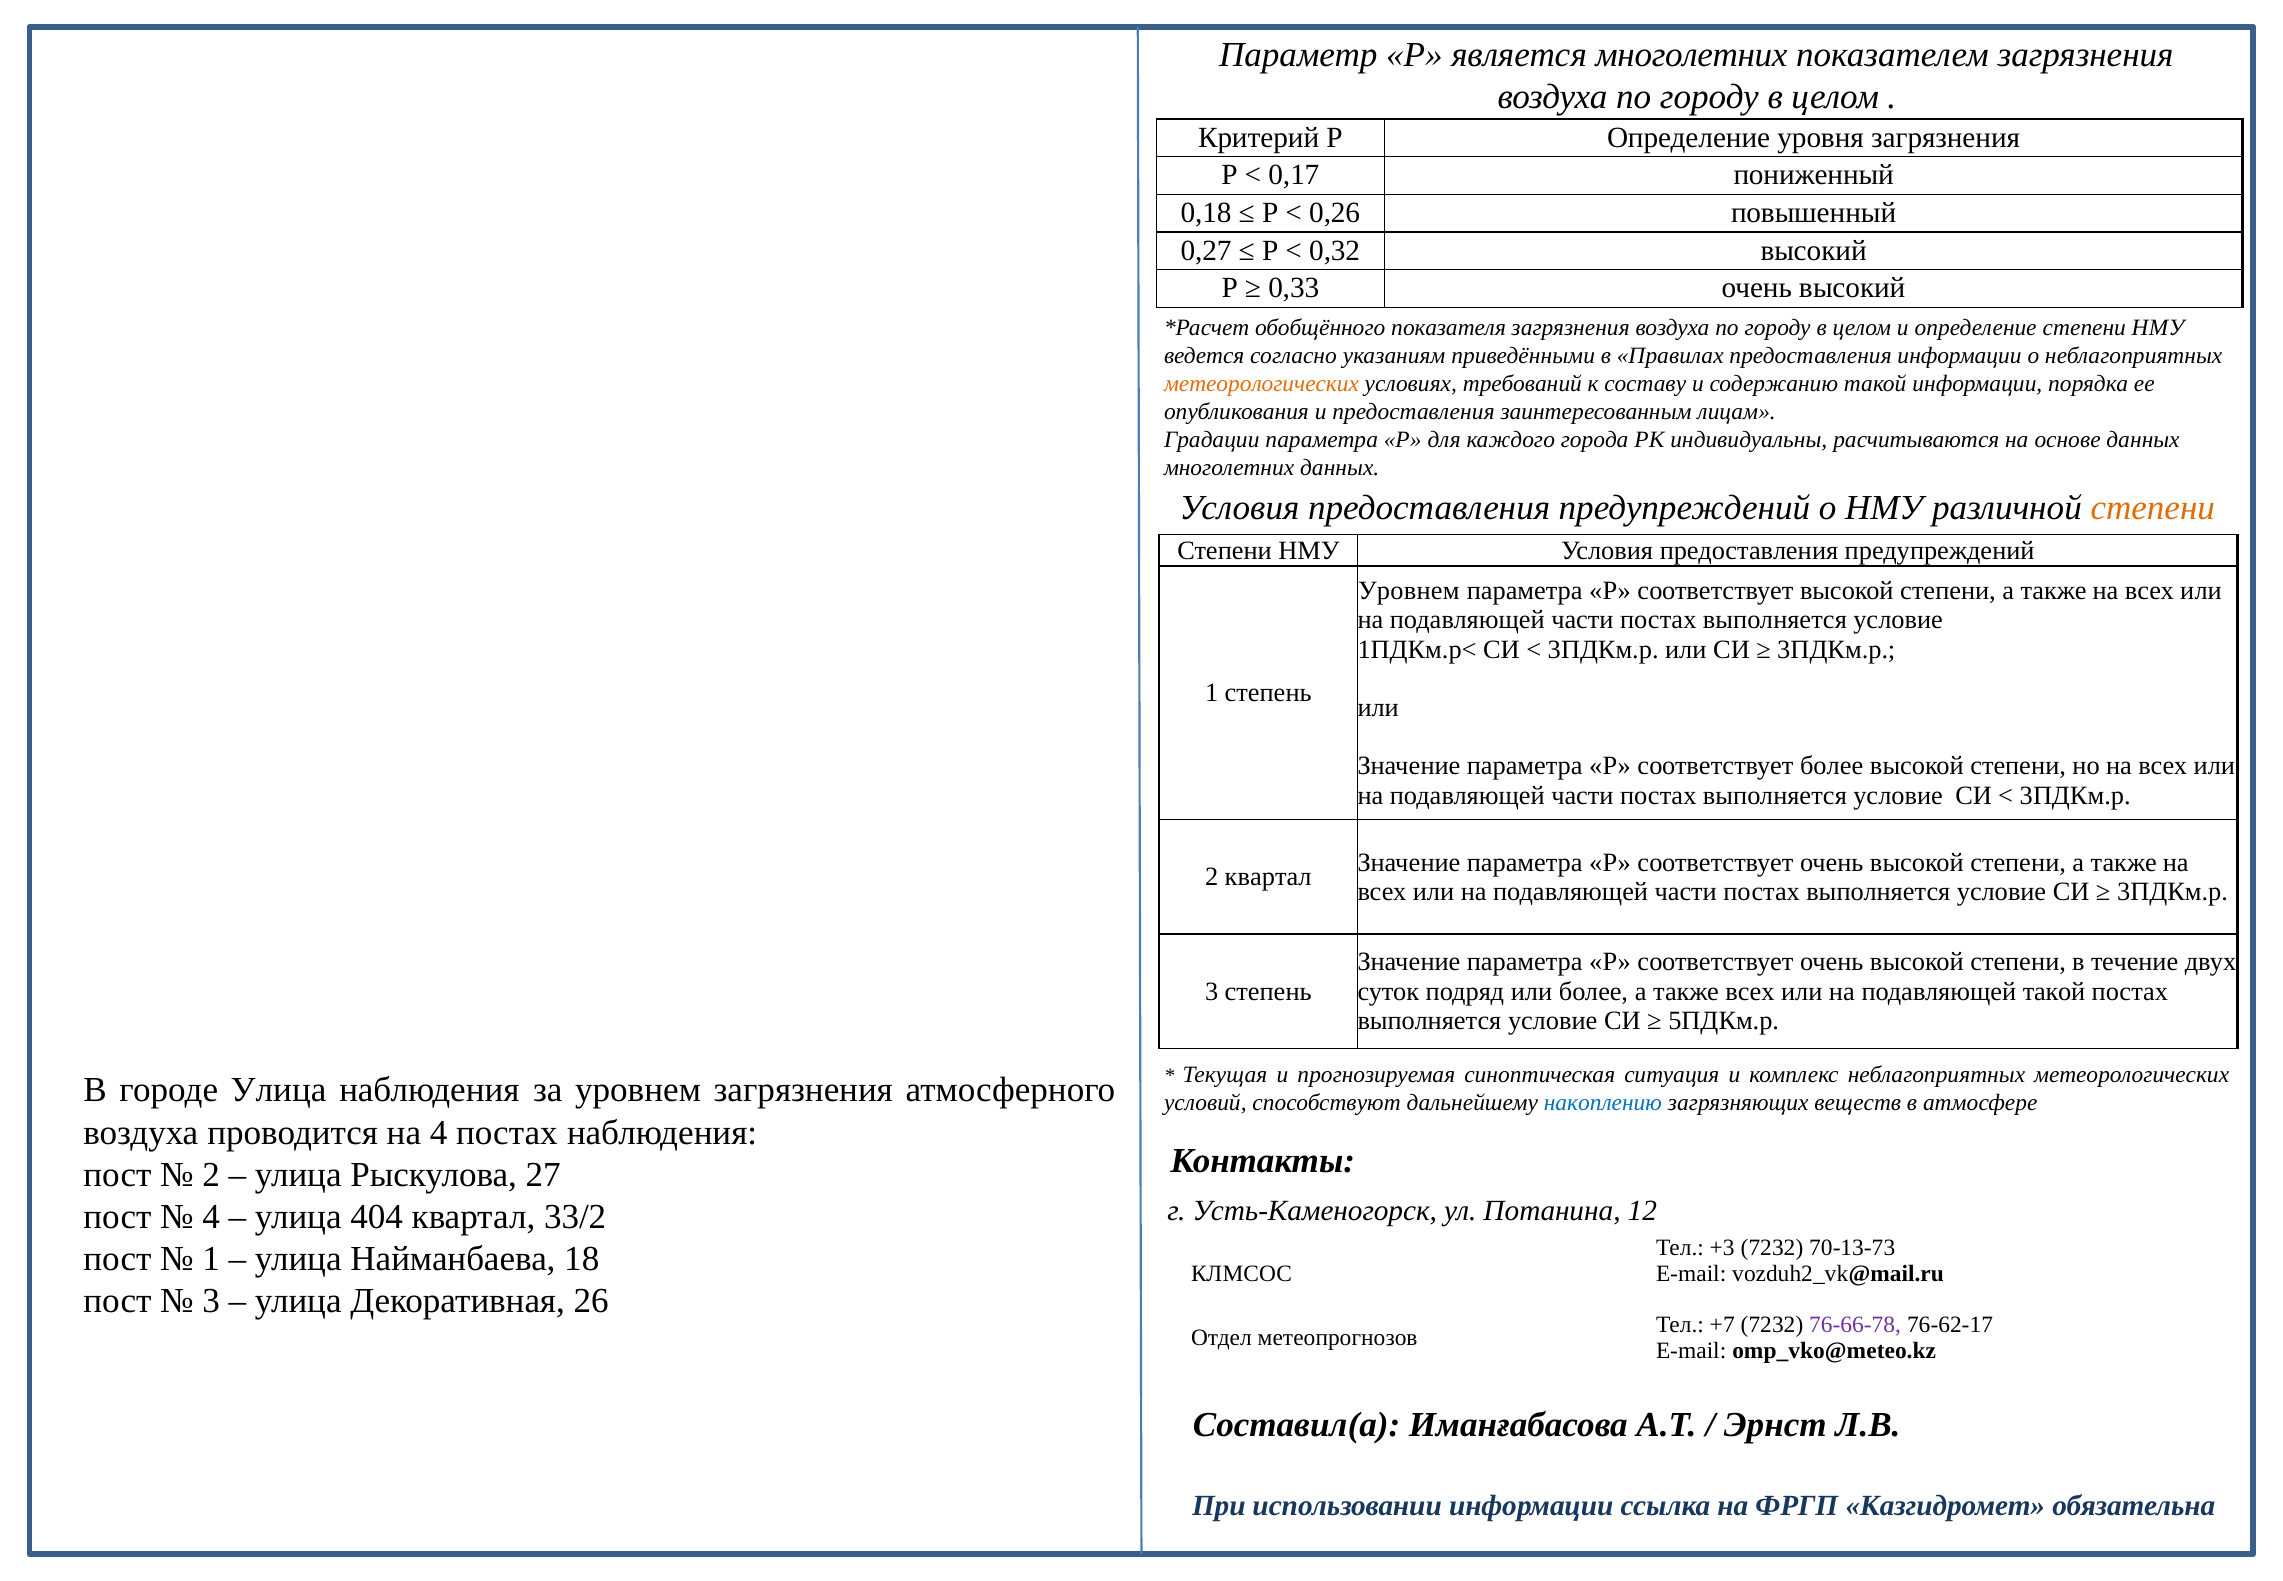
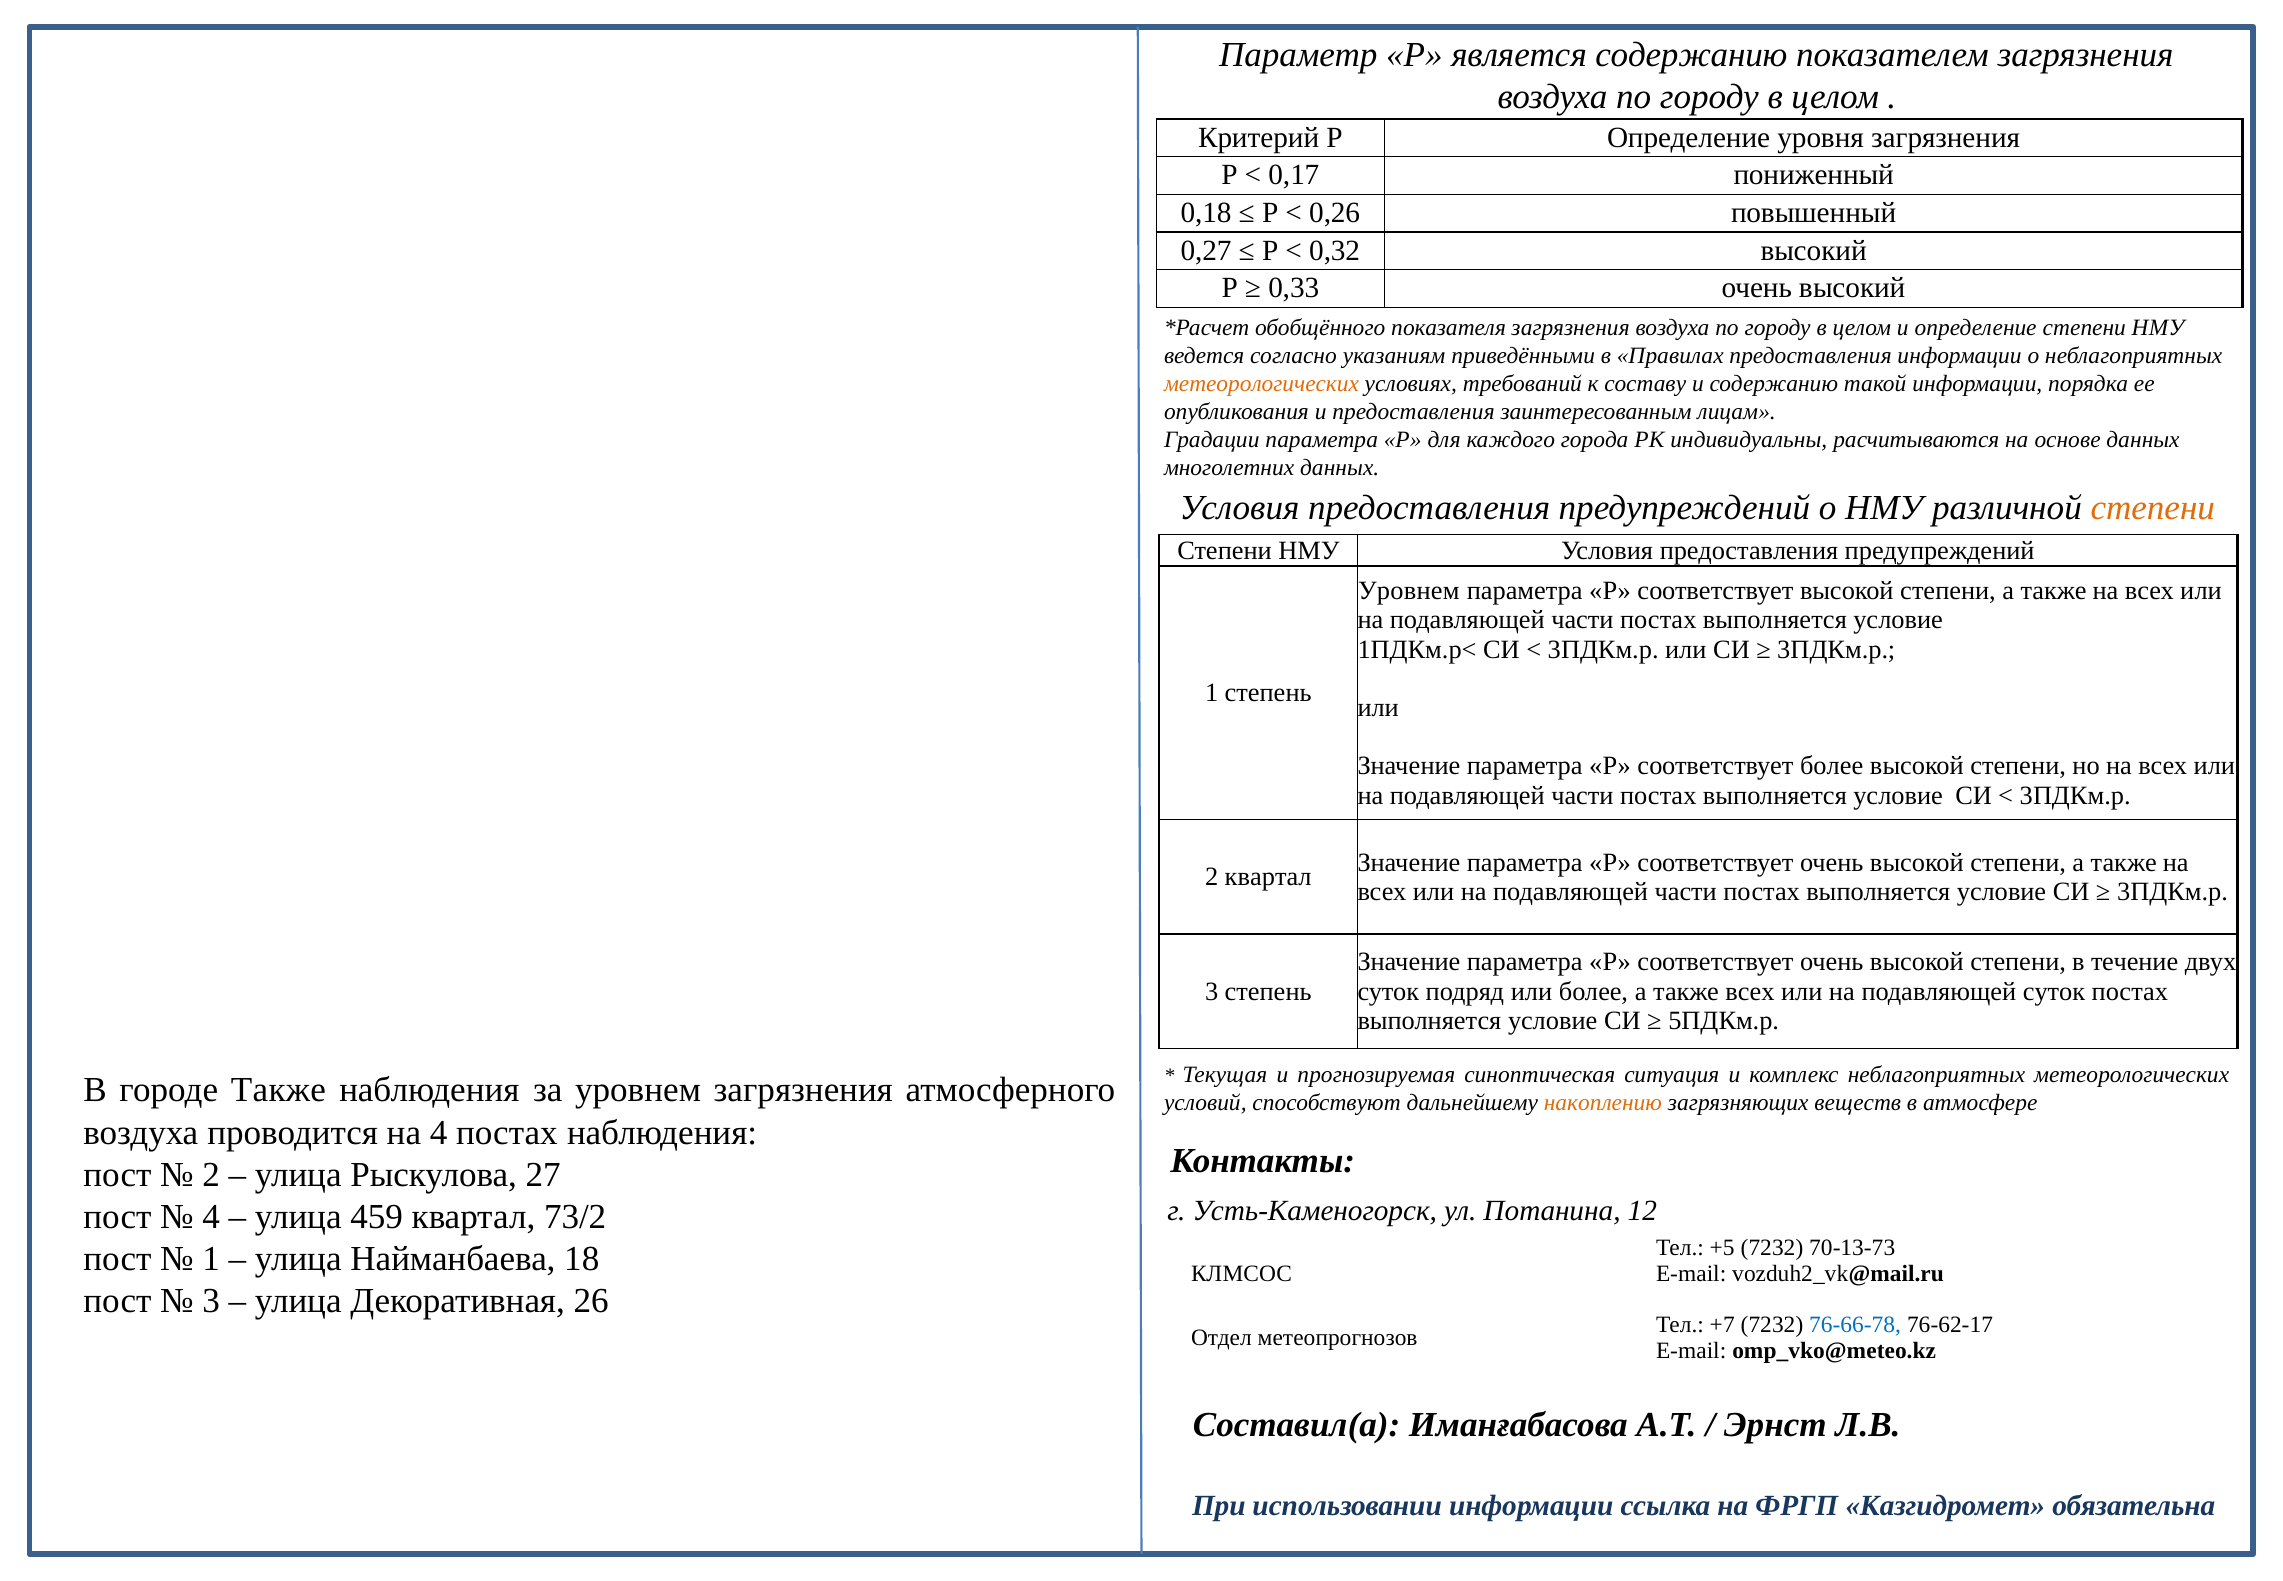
является многолетних: многолетних -> содержанию (1691, 55)
подавляющей такой: такой -> суток (2054, 991)
городе Улица: Улица -> Также (278, 1090)
накоплению colour: blue -> orange (1603, 1102)
404: 404 -> 459 (377, 1216)
33/2: 33/2 -> 73/2 (575, 1216)
+3: +3 -> +5 (1722, 1247)
76-66-78 colour: purple -> blue (1855, 1324)
